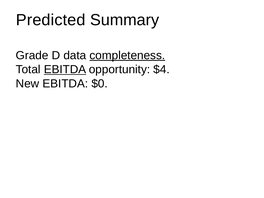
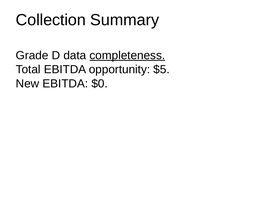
Predicted: Predicted -> Collection (51, 20)
EBITDA underline: present -> none (65, 69)
$4: $4 -> $5 (162, 69)
